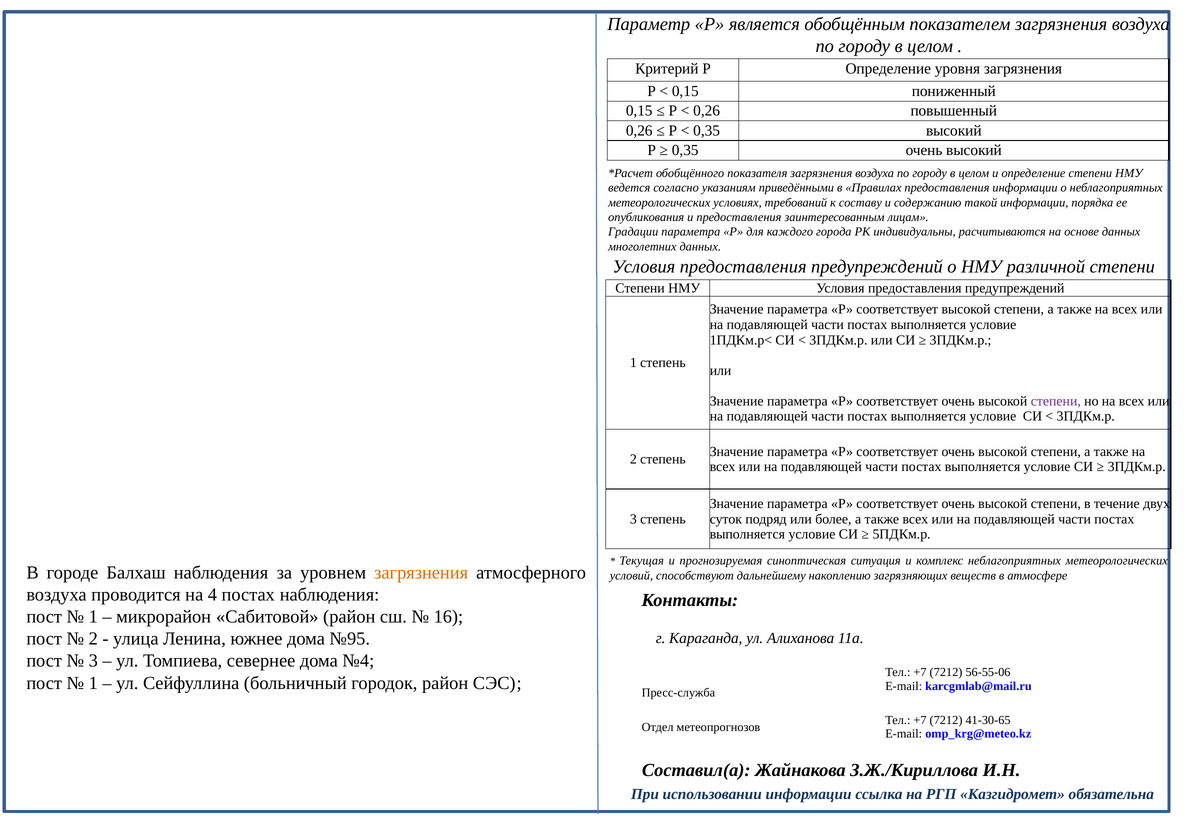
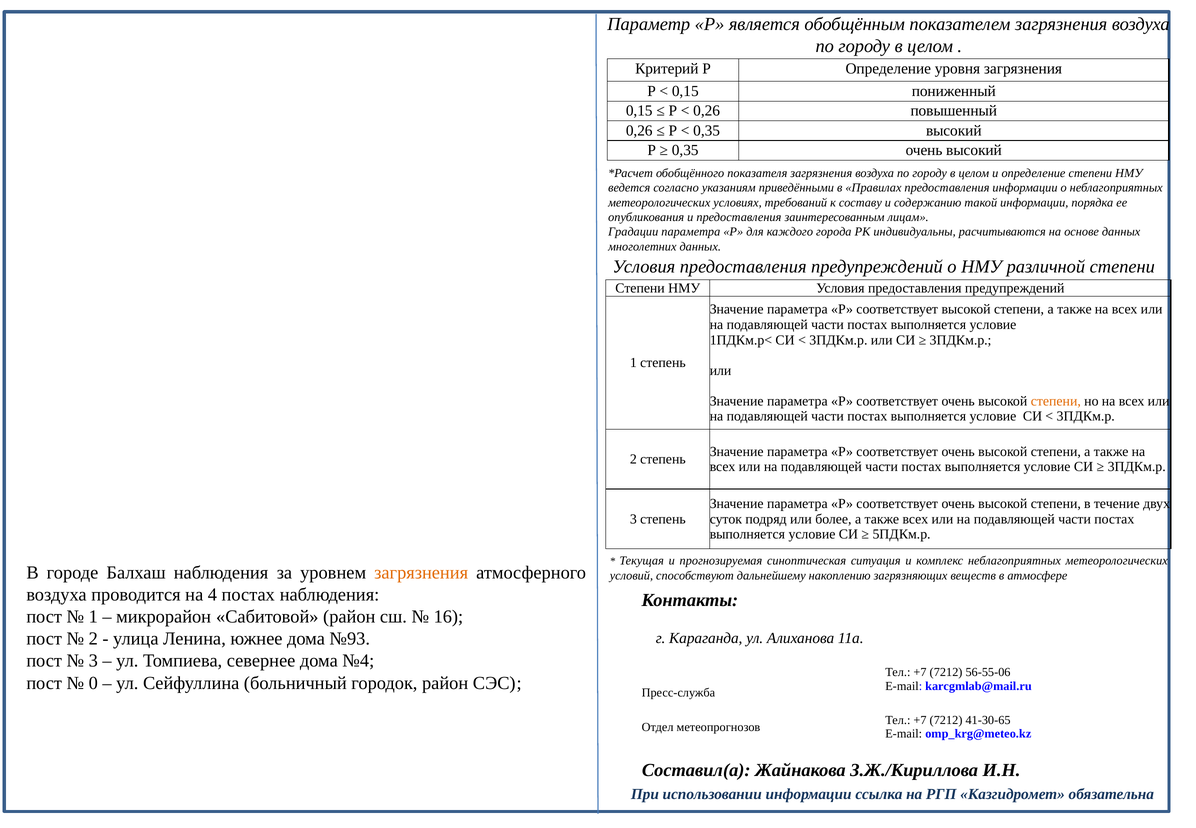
степени colour: purple -> orange (1056, 401)
№95: №95 -> №93 (350, 639)
1: 1 -> 0 (93, 683)
